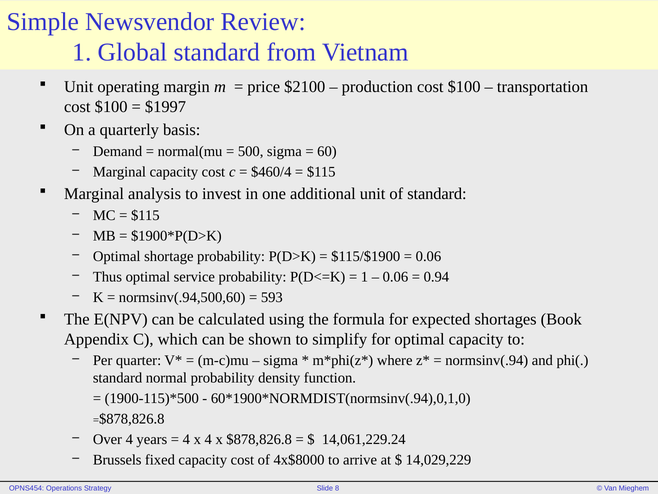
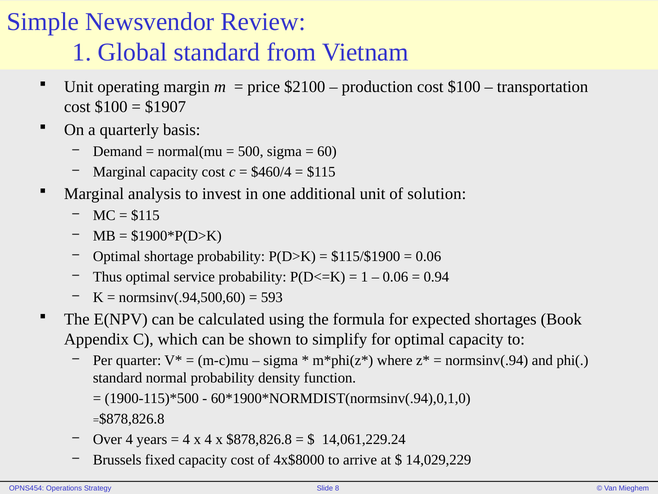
$1997: $1997 -> $1907 (166, 107)
of standard: standard -> solution (437, 194)
